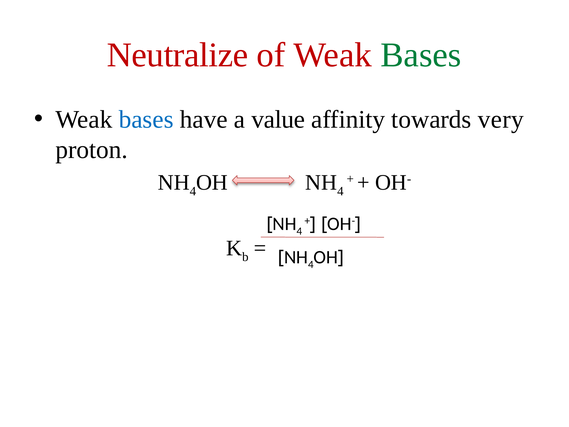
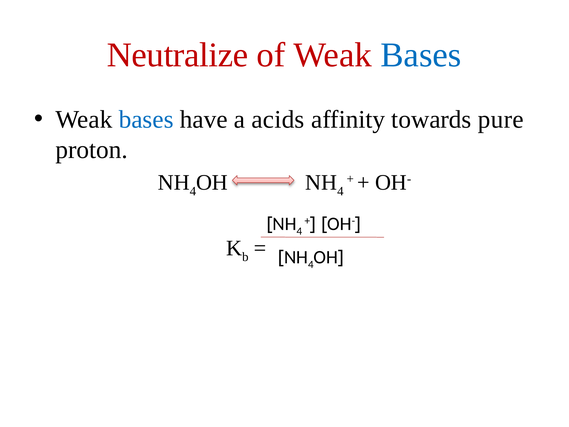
Bases colour: green -> blue (421, 55)
value: value -> acids (278, 119)
very: very -> pure (501, 119)
